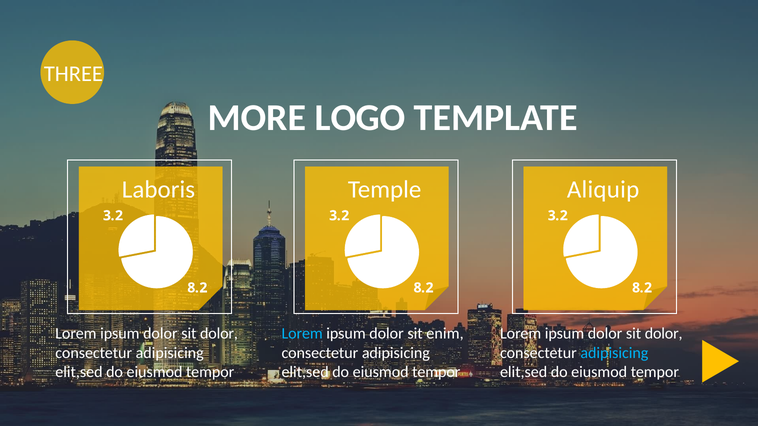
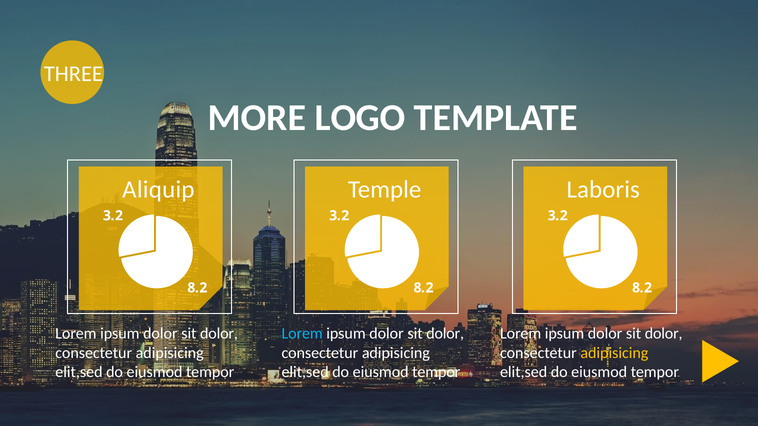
Laboris: Laboris -> Aliquip (158, 190)
Aliquip: Aliquip -> Laboris (603, 190)
enim: enim -> dolor (445, 334)
adipisicing colour: light blue -> yellow (614, 353)
